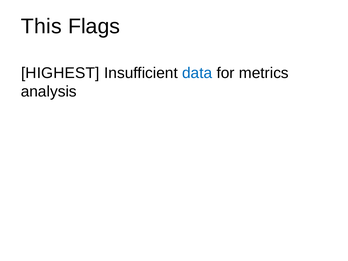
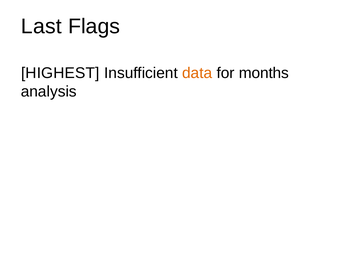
This: This -> Last (41, 26)
data colour: blue -> orange (197, 73)
metrics: metrics -> months (264, 73)
